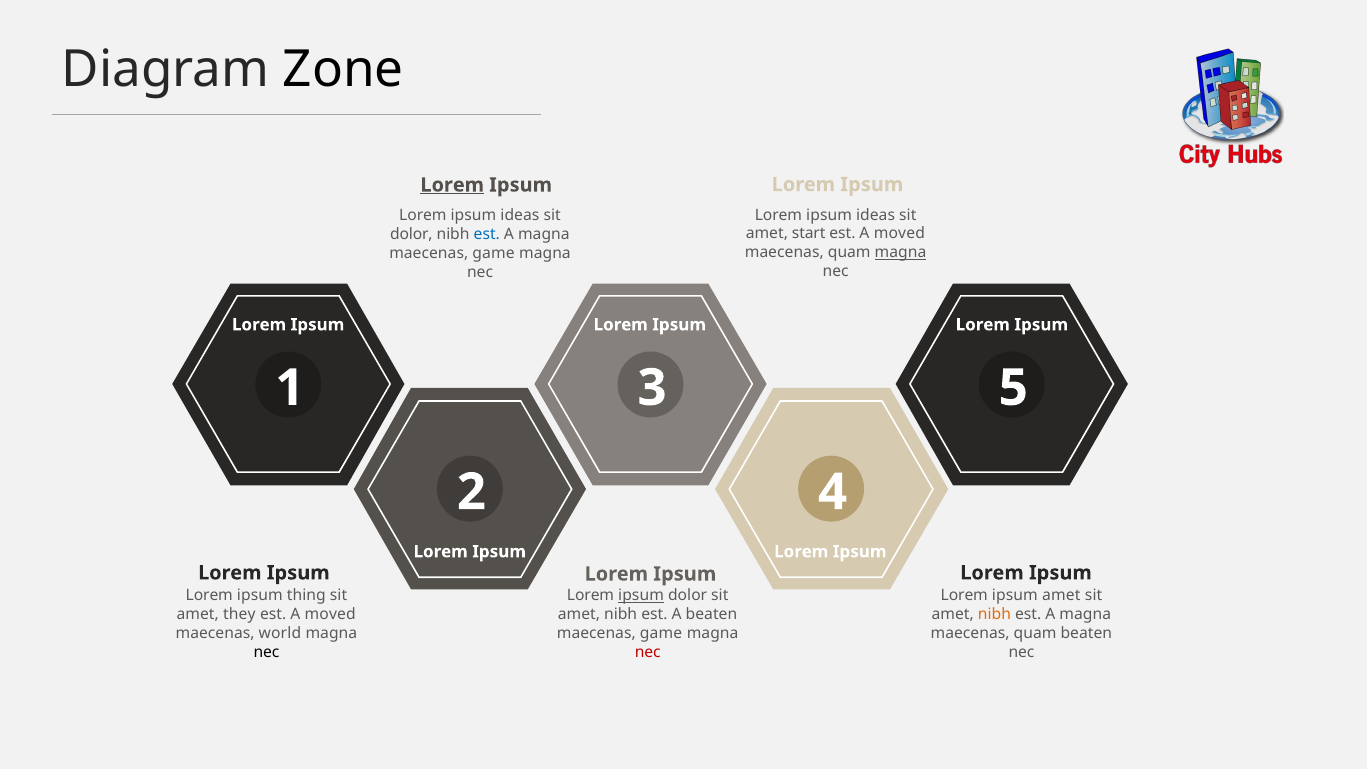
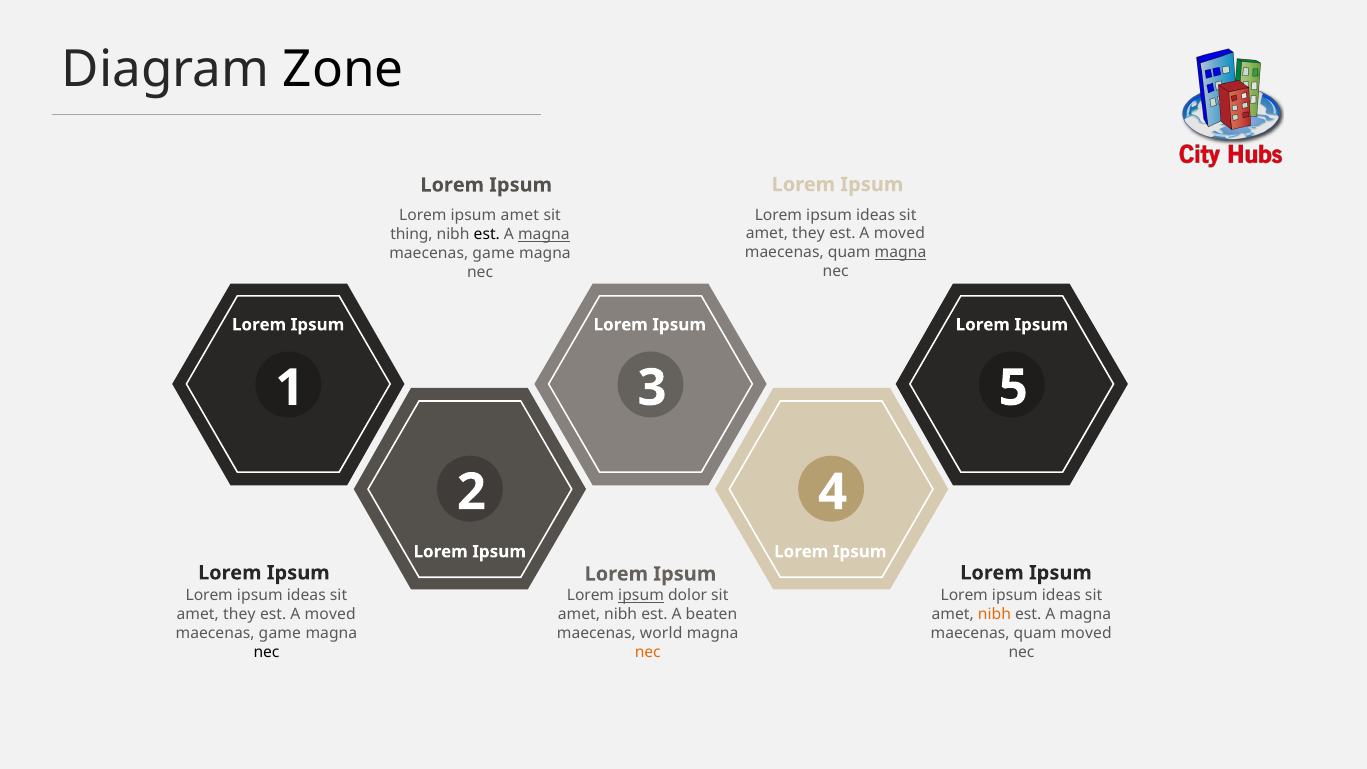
Lorem underline: present -> none (452, 185)
ideas: ideas -> amet (520, 216)
start: start -> they (809, 234)
dolor: dolor -> thing (411, 235)
est colour: blue -> black (487, 235)
magna underline: none -> present (544, 235)
amet: amet -> ideas (1061, 596)
thing: thing -> ideas (306, 596)
quam beaten: beaten -> moved (1086, 633)
world: world -> game (280, 633)
game: game -> world (661, 633)
nec colour: red -> orange (648, 652)
